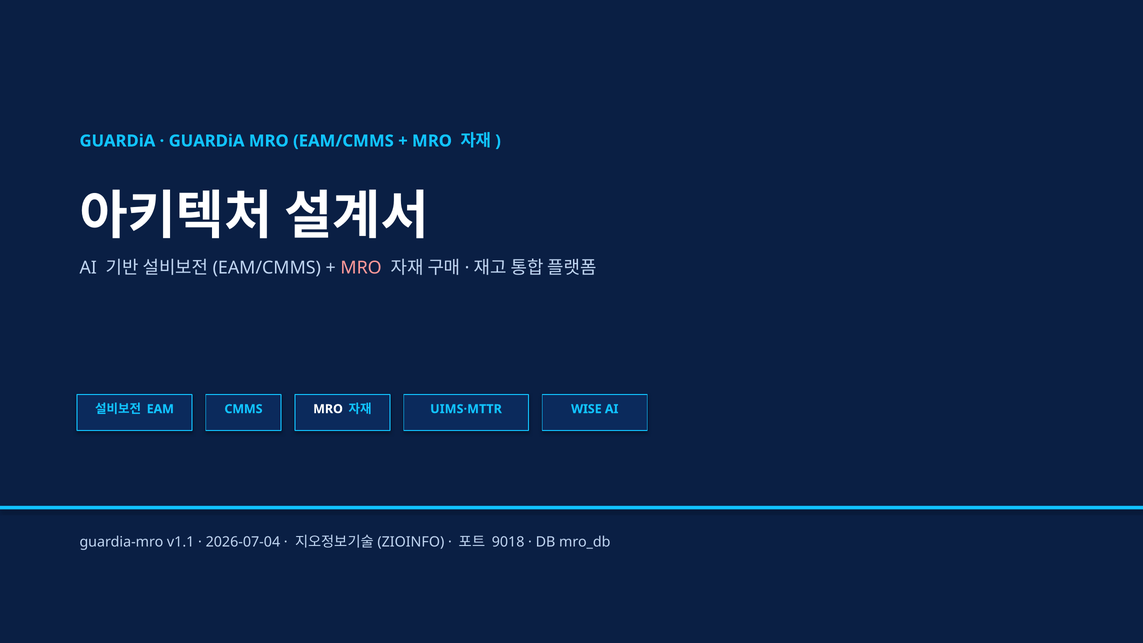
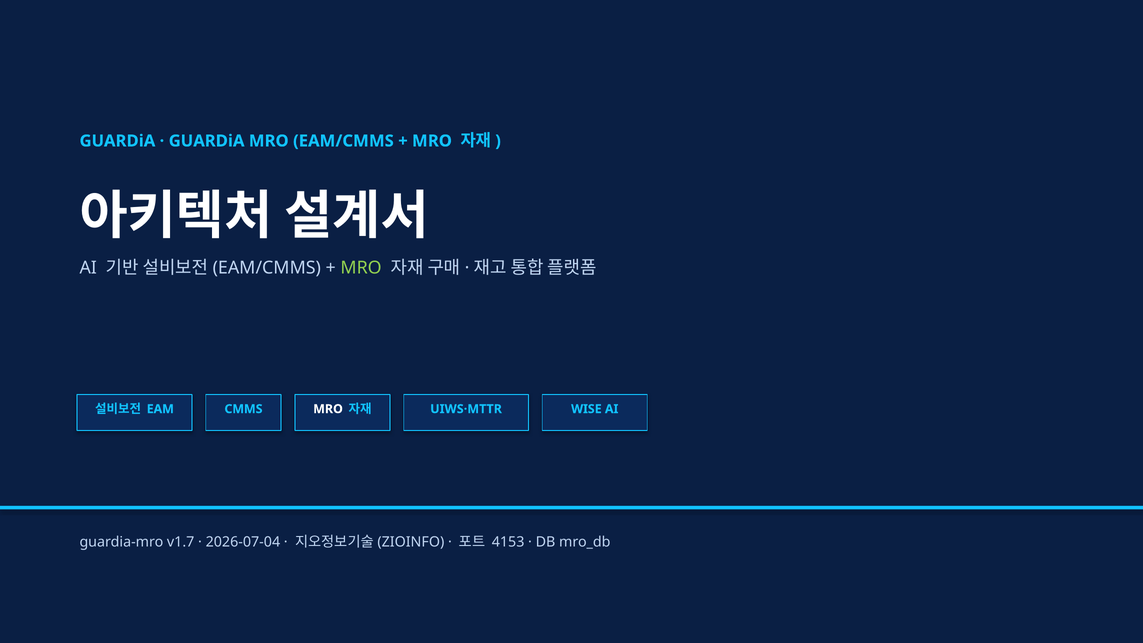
MRO colour: pink -> light green (361, 268)
UIMS·MTTR: UIMS·MTTR -> UIWS·MTTR (466, 409)
v1.1: v1.1 -> v1.7 (181, 542)
9018: 9018 -> 4153 (508, 542)
